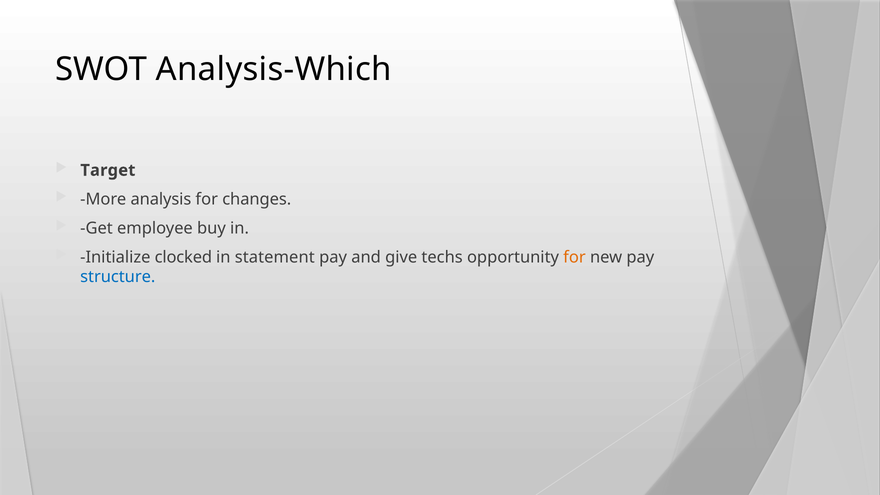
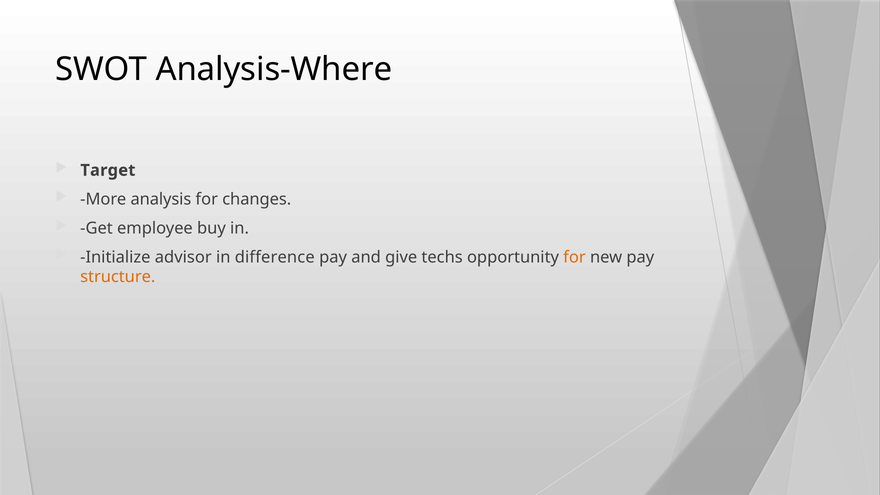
Analysis-Which: Analysis-Which -> Analysis-Where (274, 69)
clocked: clocked -> advisor (183, 257)
statement: statement -> difference (275, 257)
structure colour: blue -> orange (118, 277)
